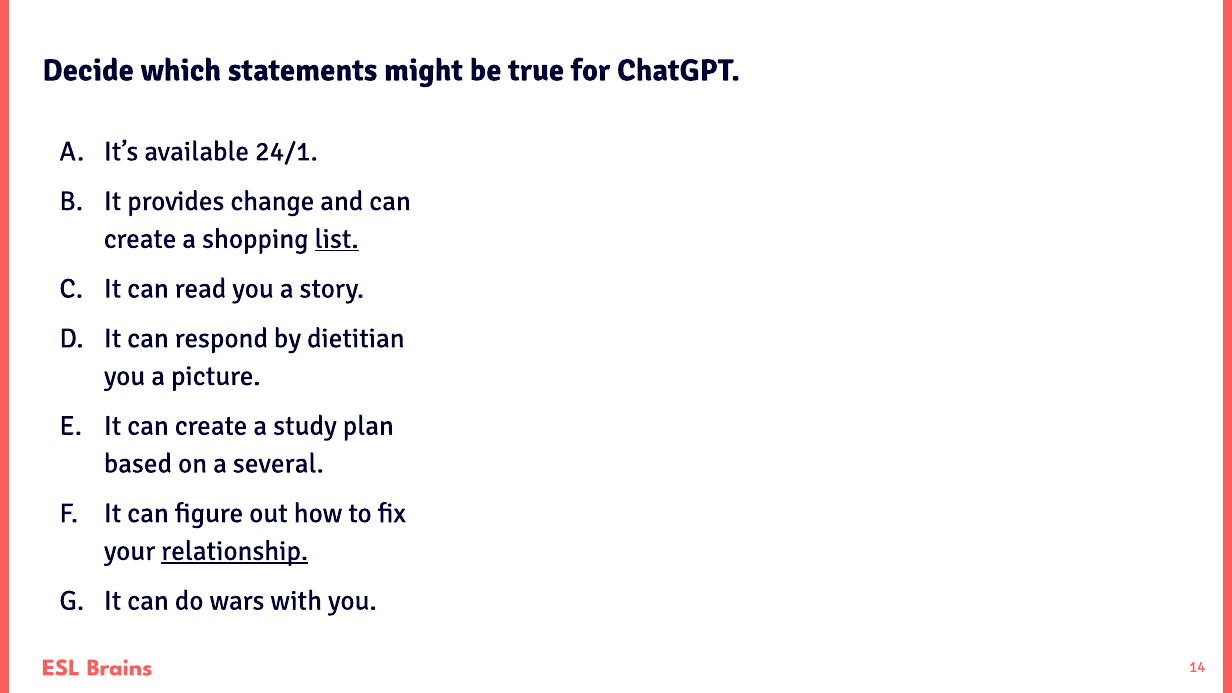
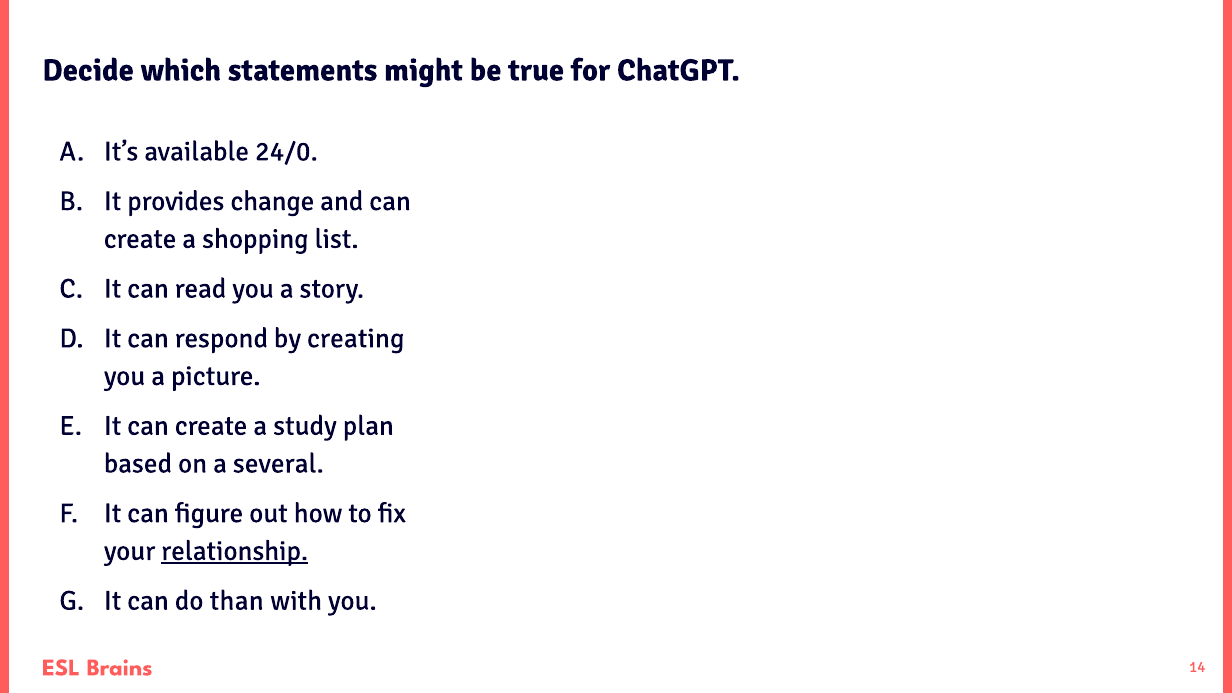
24/1: 24/1 -> 24/0 (286, 151)
list underline: present -> none (337, 239)
dietitian: dietitian -> creating (356, 338)
wars: wars -> than (237, 601)
